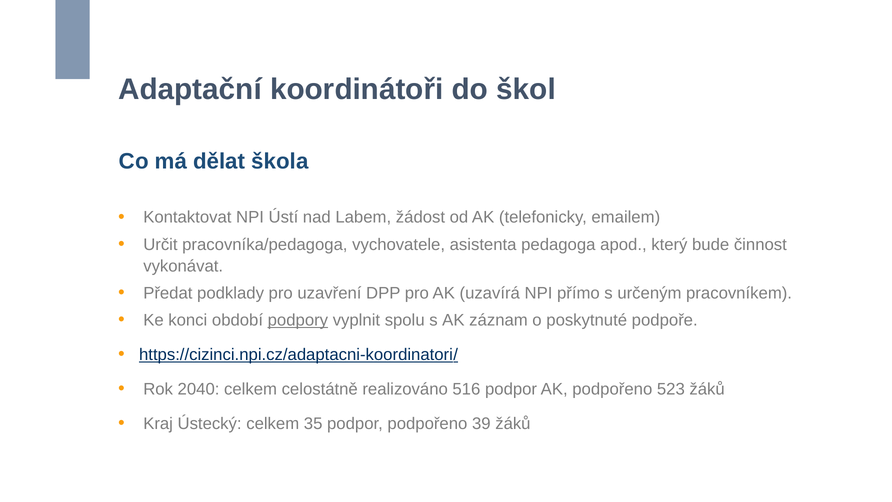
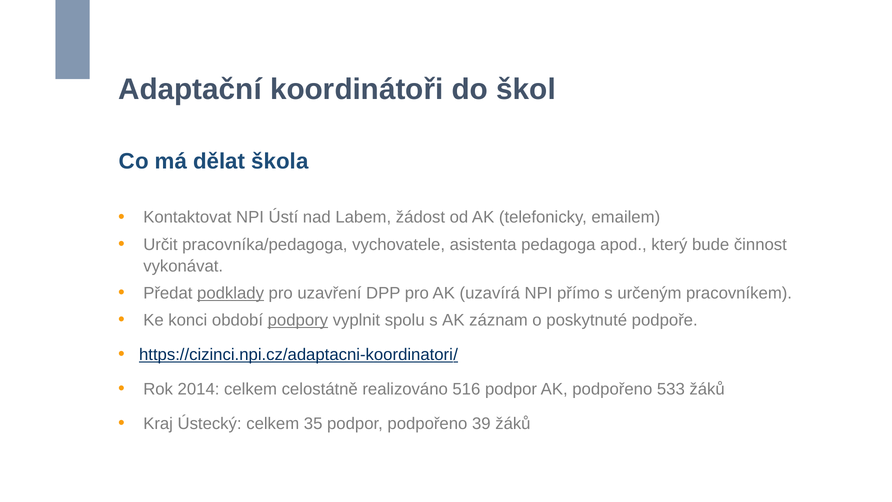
podklady underline: none -> present (231, 293)
2040: 2040 -> 2014 (199, 389)
523: 523 -> 533 (671, 389)
